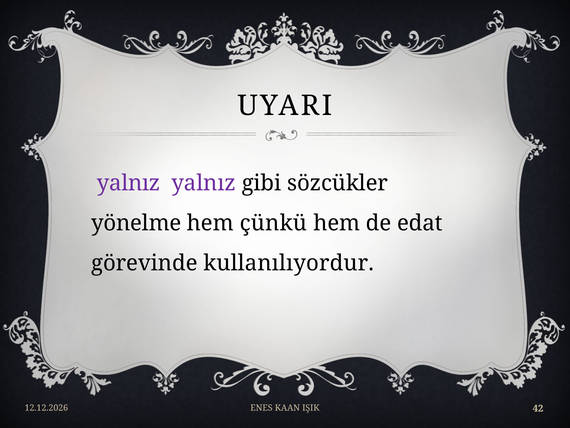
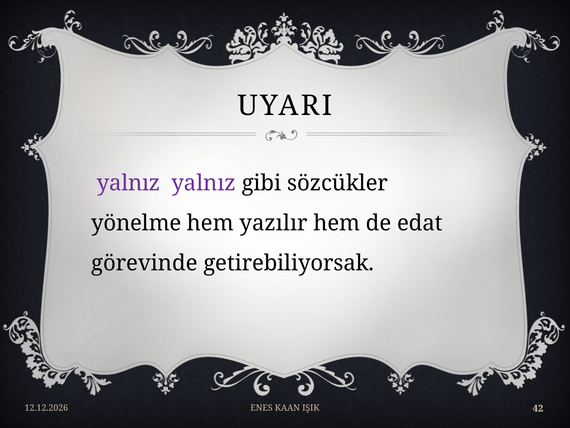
çünkü: çünkü -> yazılır (274, 223)
kullanılıyordur: kullanılıyordur -> getirebiliyorsak (289, 263)
